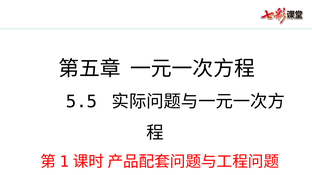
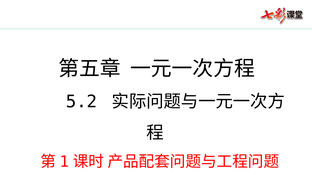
5.5: 5.5 -> 5.2 (82, 102)
